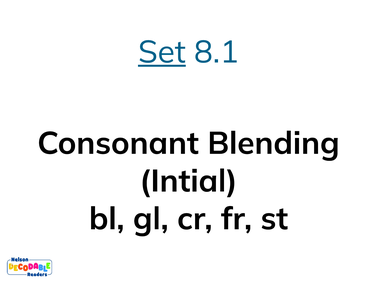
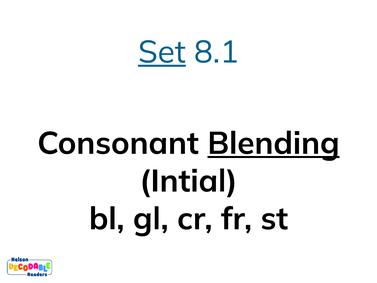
Blending underline: none -> present (274, 143)
